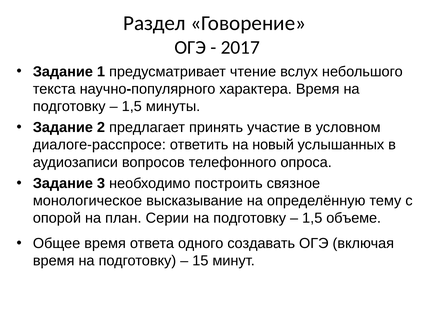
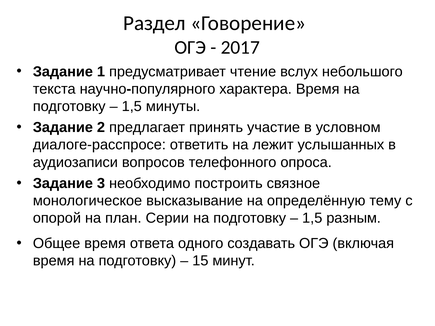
новый: новый -> лежит (273, 145)
объеме: объеме -> разным (354, 218)
